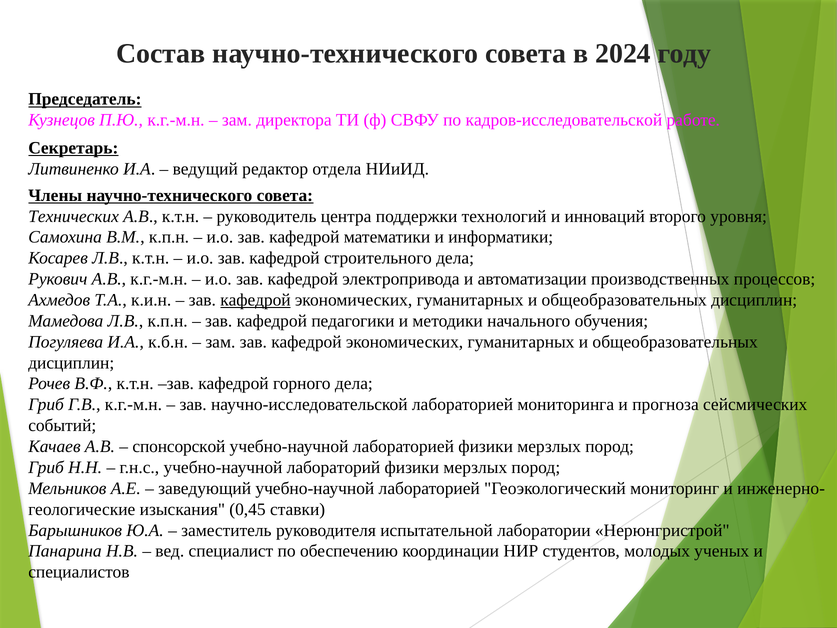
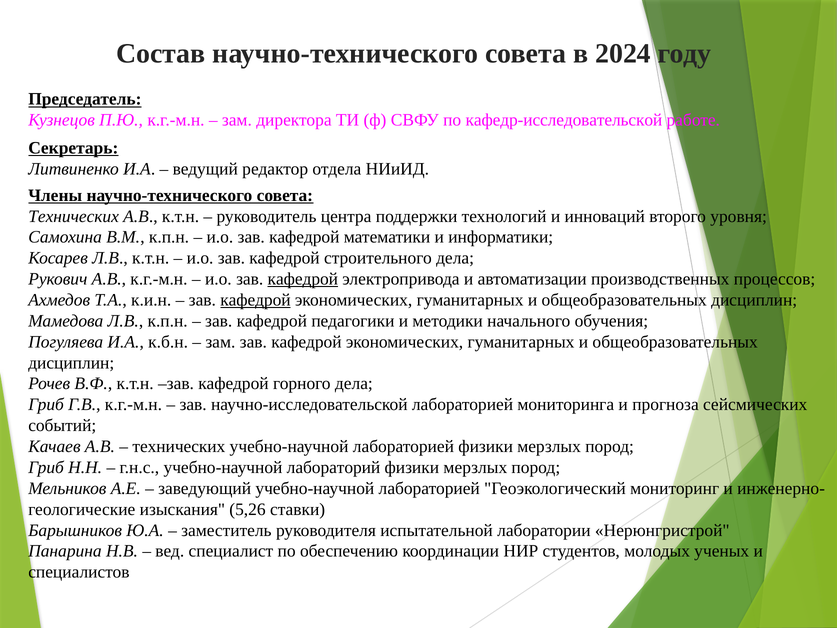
кадров-исследовательской: кадров-исследовательской -> кафедр-исследовательской (564, 120)
кафедрой underline: none -> present (303, 279)
спонсорской: спонсорской -> технических (179, 446)
0,45: 0,45 -> 5,26 (247, 509)
